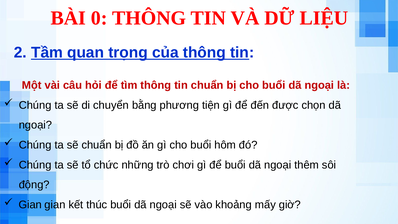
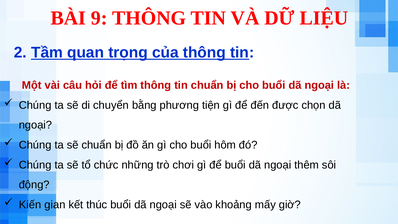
0: 0 -> 9 (99, 18)
Gian: Gian -> Kiến (30, 205)
